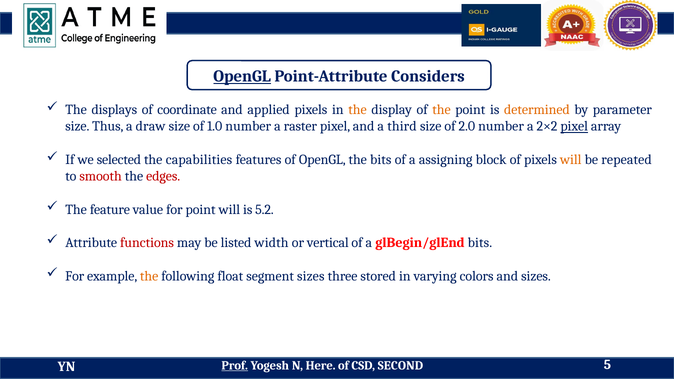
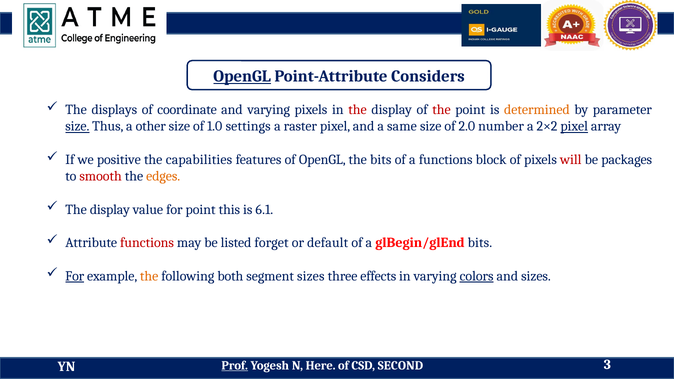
and applied: applied -> varying (269, 110)
the colour: orange -> red (358, 110)
the colour: orange -> red (441, 110)
size underline: none -> present (77, 126)
draw: draw -> other (151, 126)
1.0 number: number -> settings (248, 126)
third: third -> same (402, 126)
selected: selected -> positive (119, 160)
a assigning: assigning -> functions (446, 160)
will colour: orange -> red (571, 160)
repeated: repeated -> packages (627, 160)
edges colour: red -> orange (163, 176)
feature: feature -> display (110, 210)
point will: will -> this (229, 210)
5.2: 5.2 -> 6.1 (264, 210)
width: width -> forget (272, 243)
vertical: vertical -> default (328, 243)
For underline: none -> present (75, 276)
float: float -> both (230, 276)
stored: stored -> effects (378, 276)
colors underline: none -> present (477, 276)
5: 5 -> 3 (607, 365)
